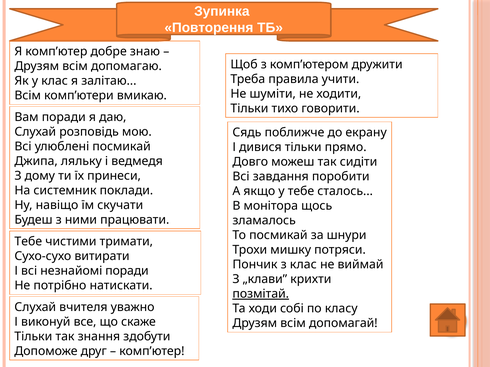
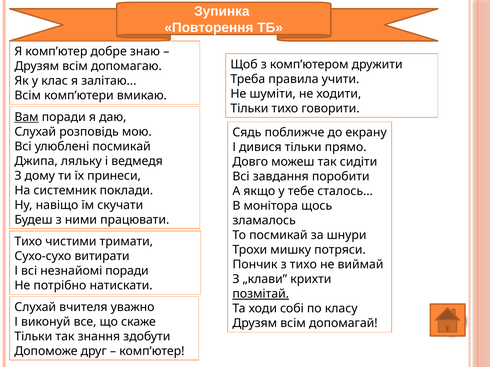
Вам underline: none -> present (26, 117)
Тебе: Тебе -> Тихо (28, 242)
з клас: клас -> тихо (303, 265)
